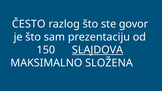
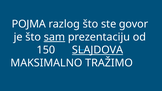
ČESTO: ČESTO -> POJMA (29, 24)
sam underline: none -> present (54, 37)
SLOŽENA: SLOŽENA -> TRAŽIMO (109, 63)
